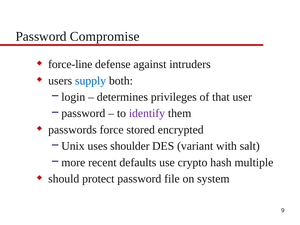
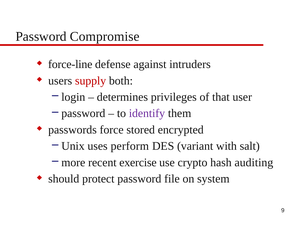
supply colour: blue -> red (91, 81)
shoulder: shoulder -> perform (130, 146)
defaults: defaults -> exercise (138, 162)
multiple: multiple -> auditing (254, 162)
